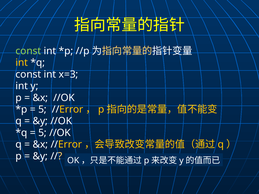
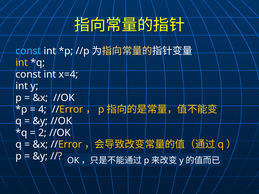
const colour: light green -> light blue (28, 51)
x=3: x=3 -> x=4 (69, 74)
5: 5 -> 4 (42, 110)
5: 5 -> 2 (42, 133)
